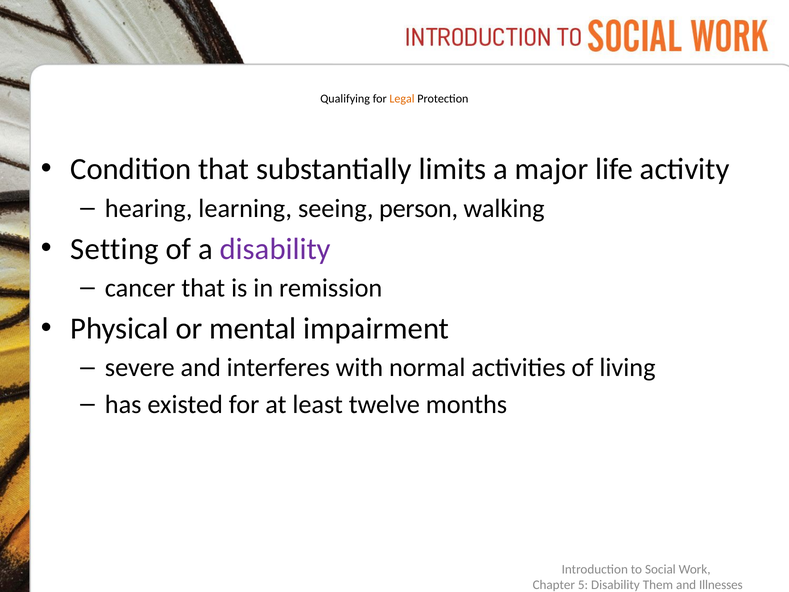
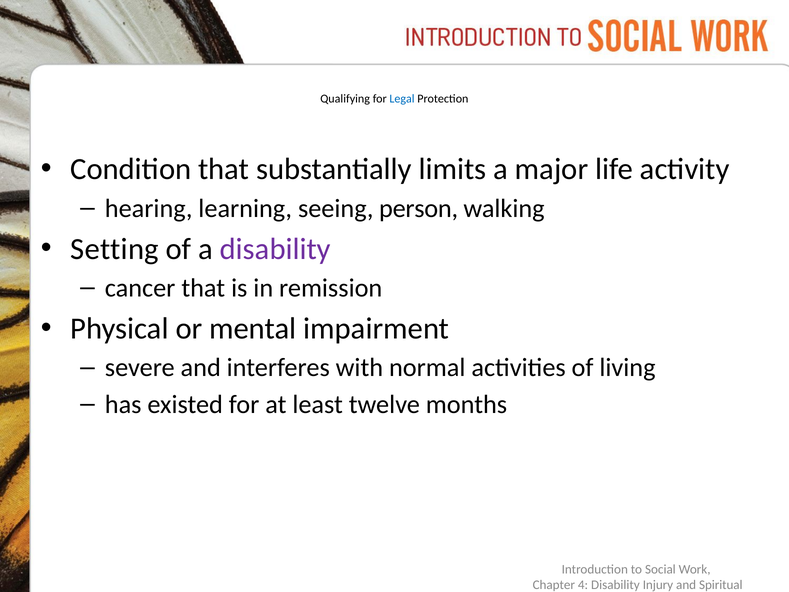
Legal colour: orange -> blue (402, 99)
5: 5 -> 4 (583, 585)
Them: Them -> Injury (658, 585)
Illnesses: Illnesses -> Spiritual (721, 585)
